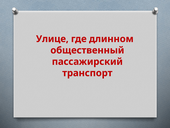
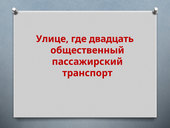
длинном: длинном -> двадцать (111, 39)
